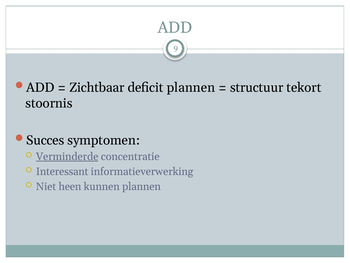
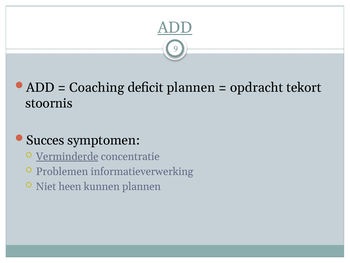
ADD underline: none -> present (175, 28)
Zichtbaar: Zichtbaar -> Coaching (97, 87)
structuur: structuur -> opdracht (257, 87)
Interessant: Interessant -> Problemen (62, 171)
